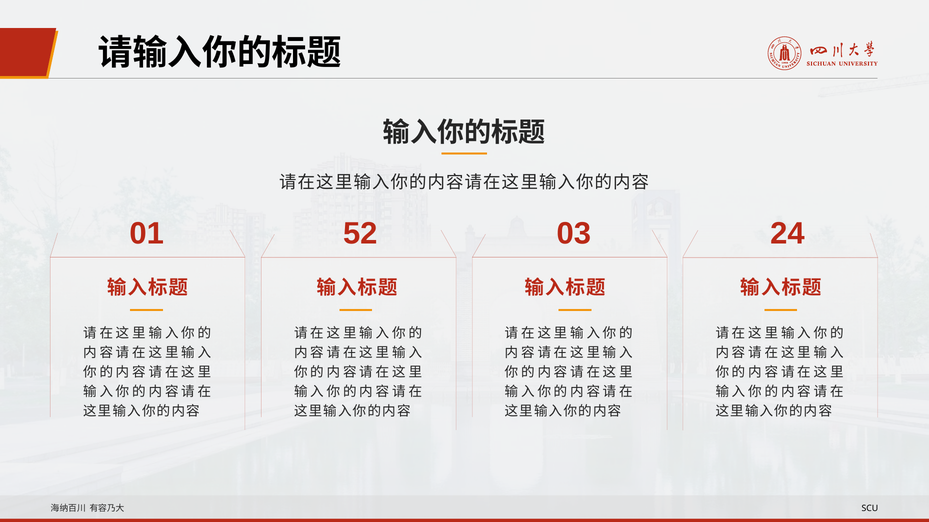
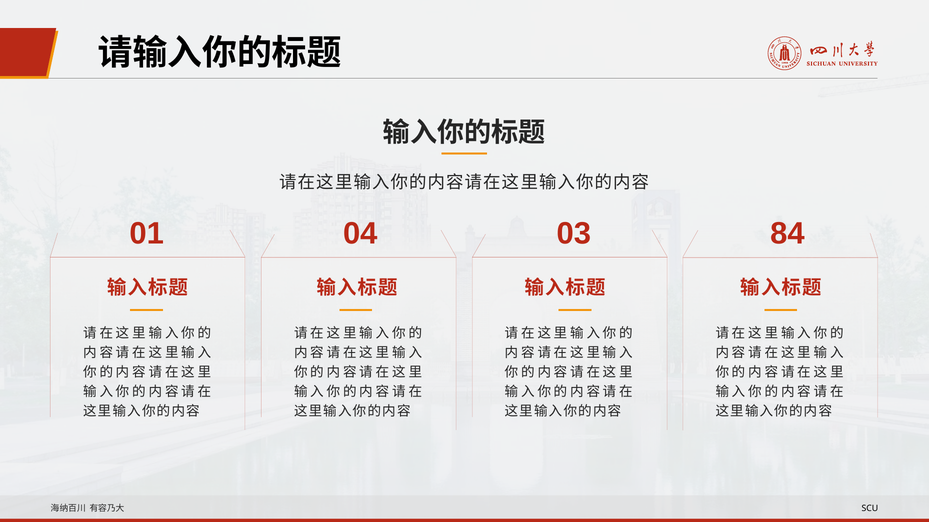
52: 52 -> 04 (360, 234)
24: 24 -> 84 (787, 234)
